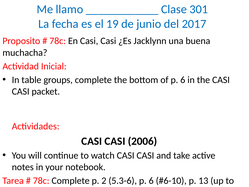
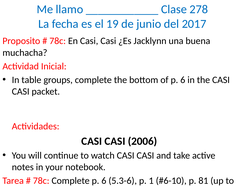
301: 301 -> 278 (199, 9)
Complete p 2: 2 -> 6 (104, 180)
5.3-6 p 6: 6 -> 1 (151, 180)
13: 13 -> 81 (203, 180)
